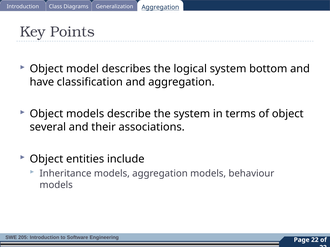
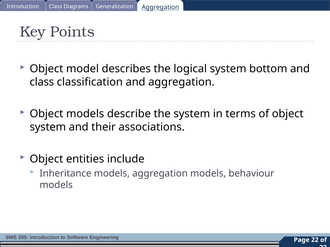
have: have -> class (42, 82)
several: several -> system (48, 127)
